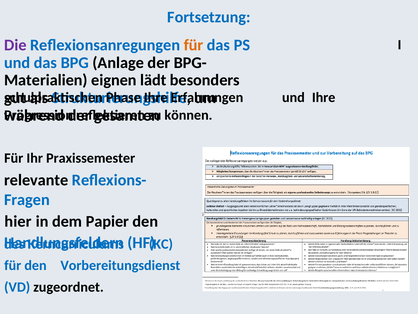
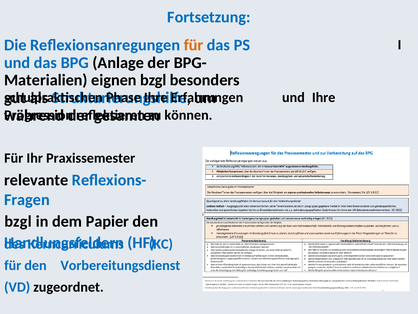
Die colour: purple -> blue (15, 45)
eignen lädt: lädt -> bzgl (153, 80)
hier: hier -> bzgl (18, 221)
